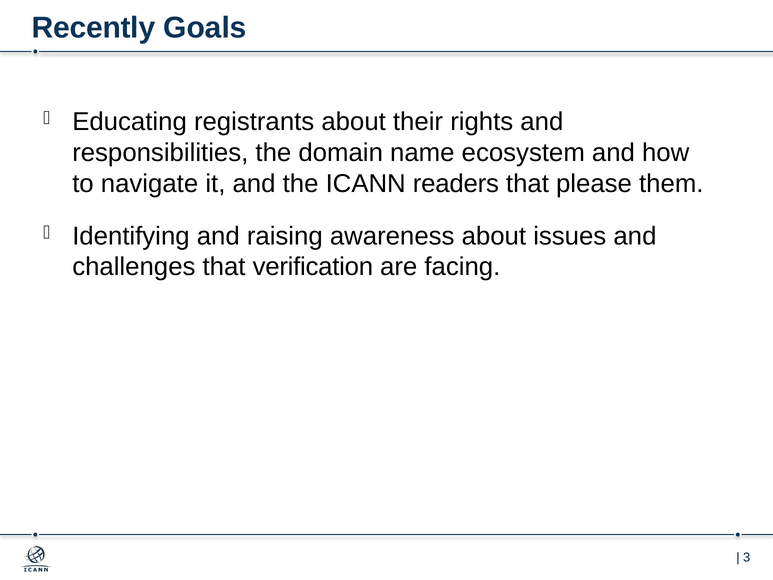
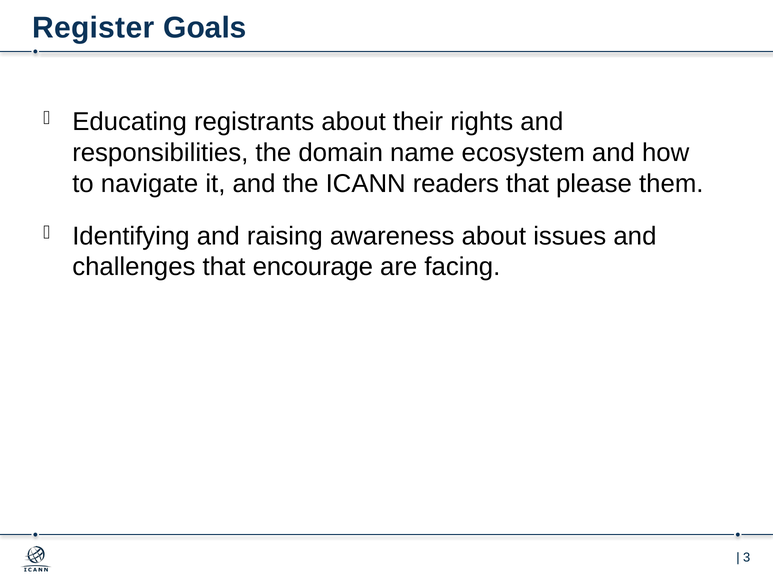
Recently: Recently -> Register (93, 28)
verification: verification -> encourage (313, 267)
